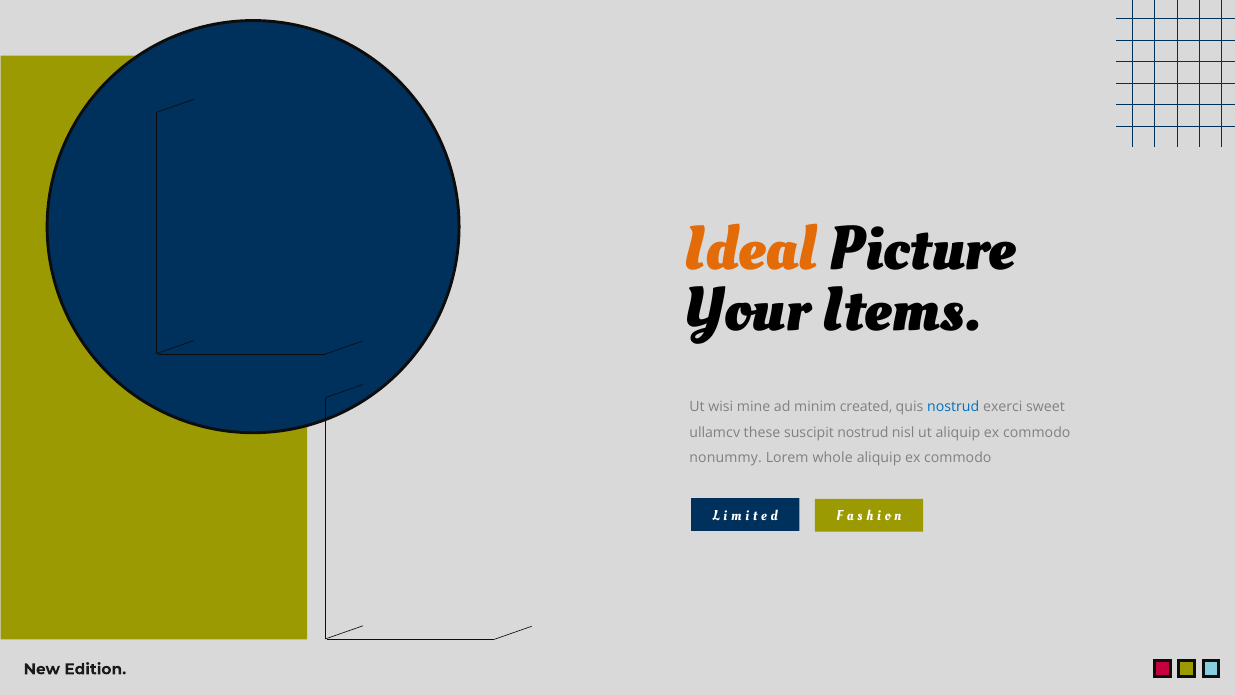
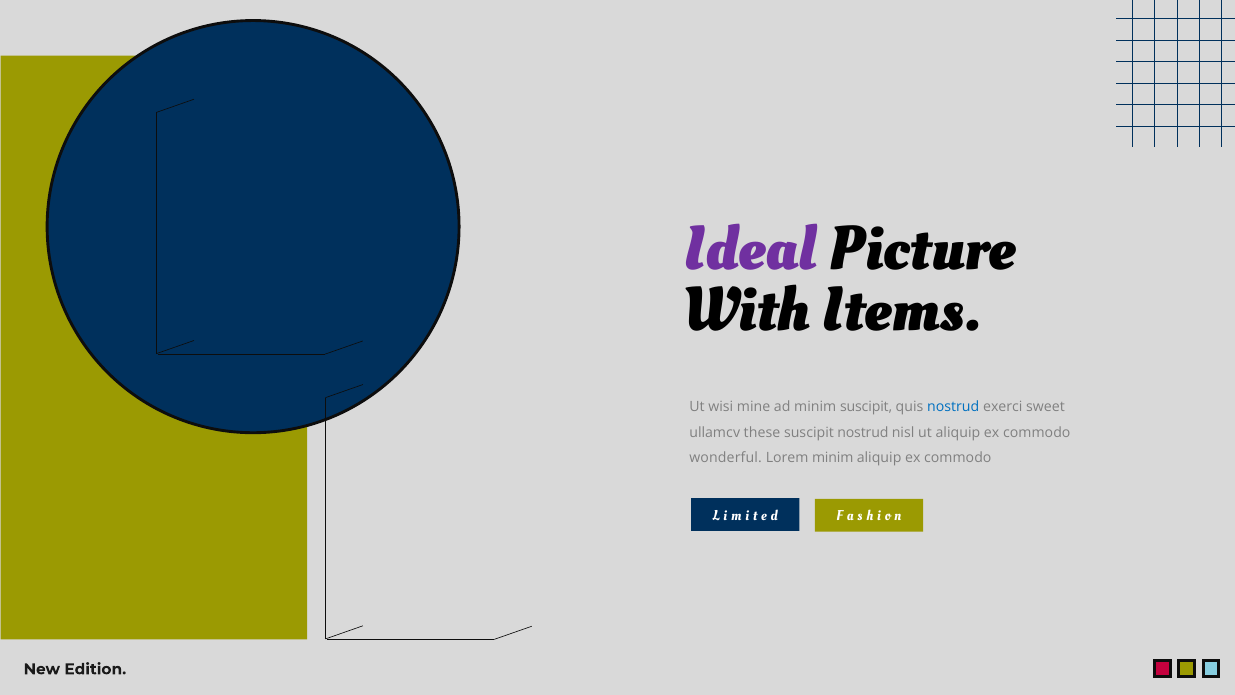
Ideal colour: orange -> purple (750, 249)
Your: Your -> With (746, 310)
minim created: created -> suscipit (866, 407)
nonummy: nonummy -> wonderful (726, 458)
Lorem whole: whole -> minim (833, 458)
